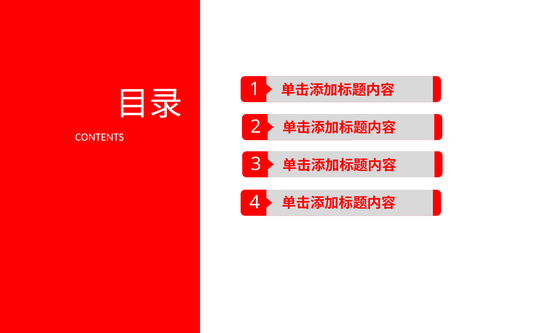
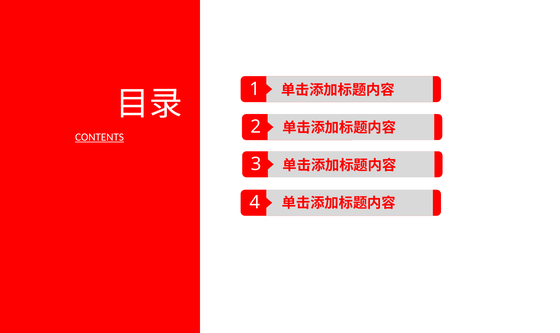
CONTENTS underline: none -> present (100, 137)
